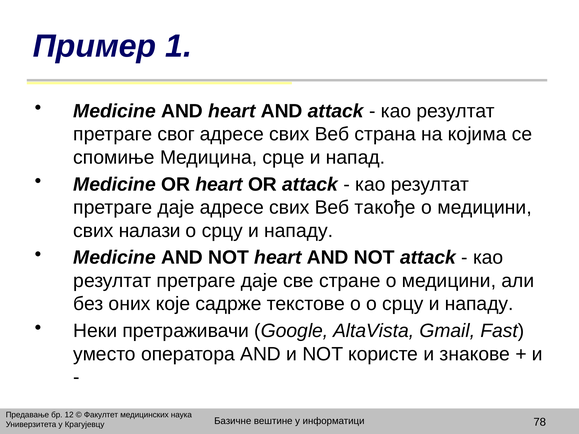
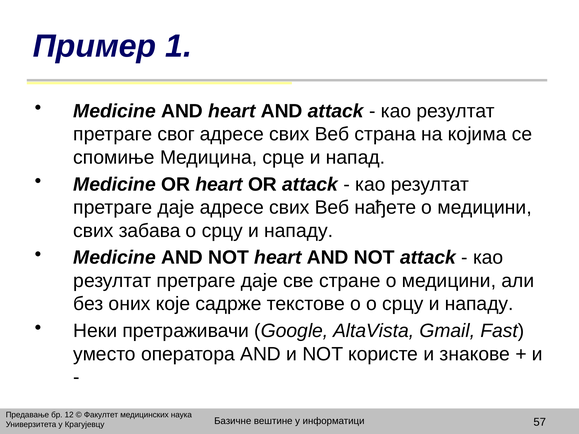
такође: такође -> нађете (385, 208)
налази: налази -> забава (150, 231)
78: 78 -> 57 (540, 422)
